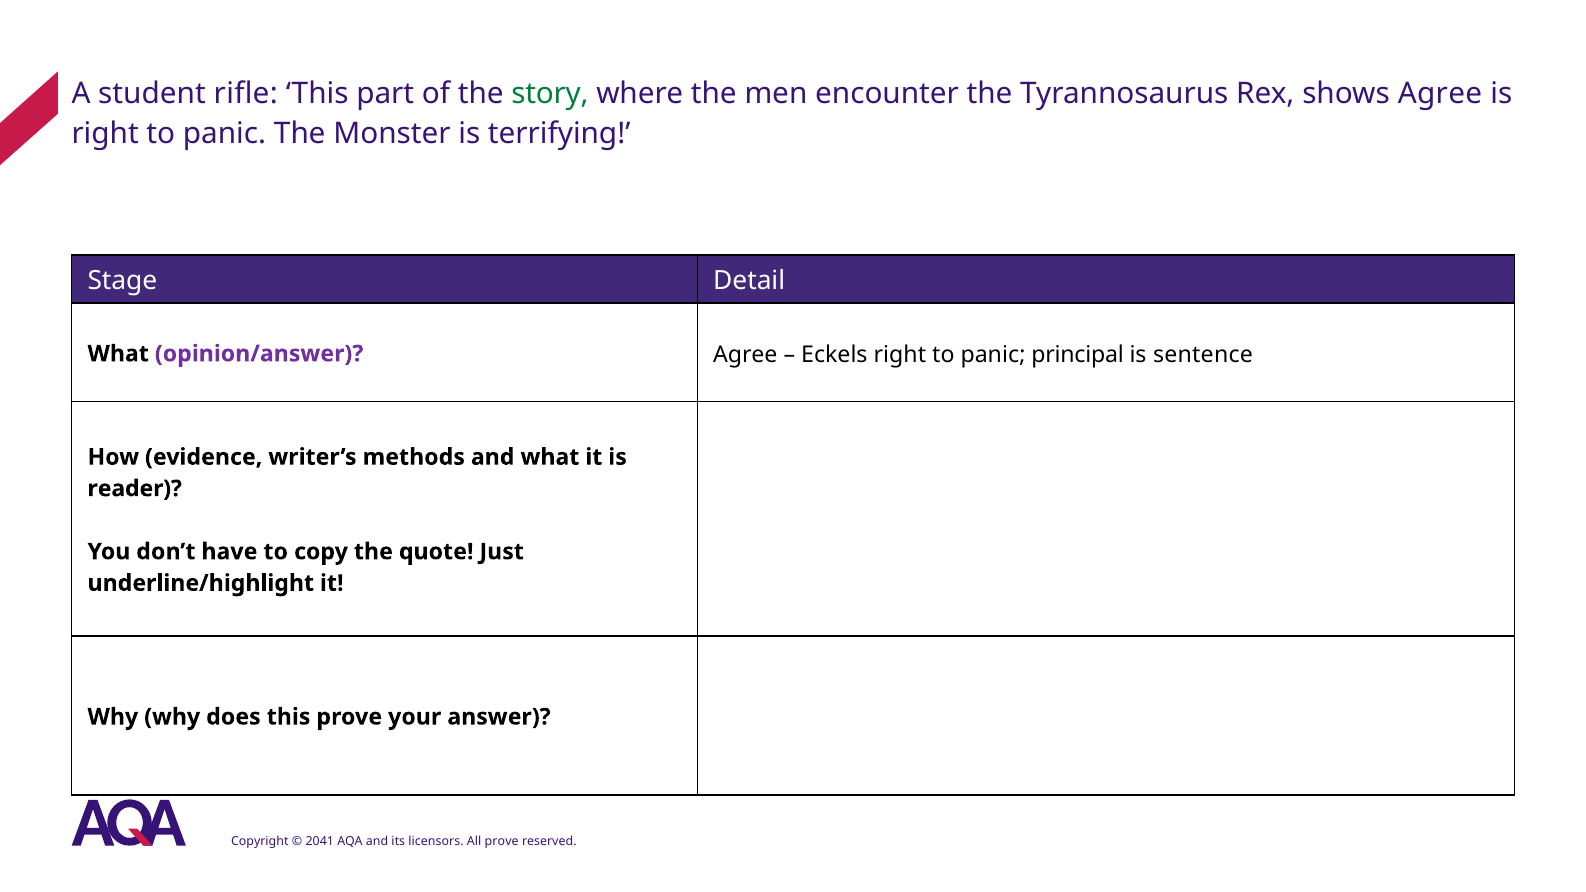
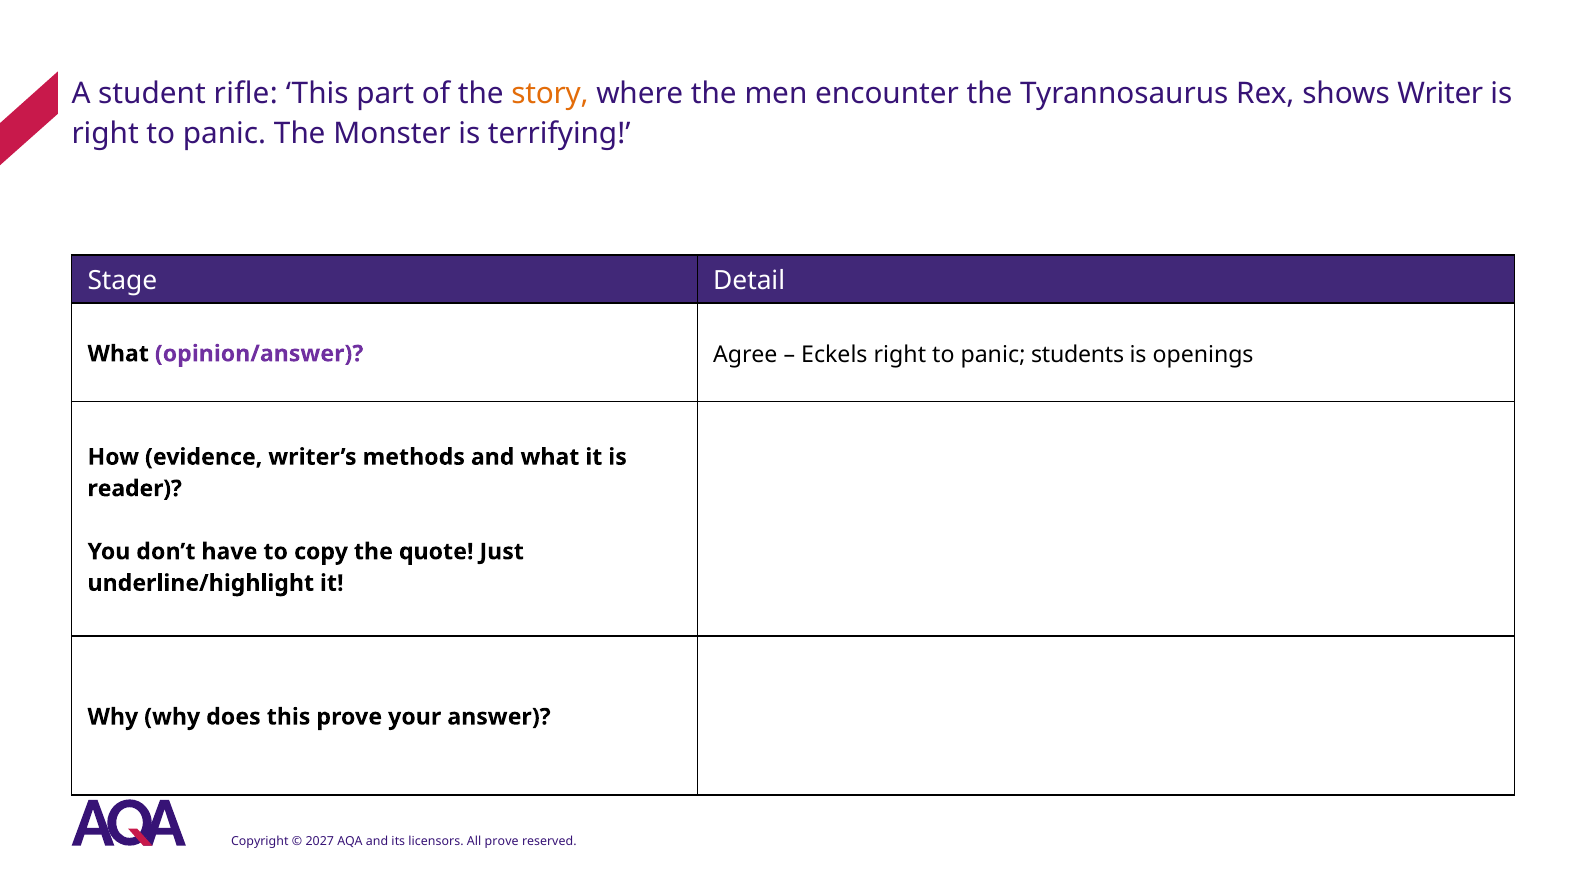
story colour: green -> orange (550, 93)
shows Agree: Agree -> Writer (1440, 93)
principal: principal -> students (1078, 355)
sentence: sentence -> openings (1203, 355)
2041: 2041 -> 2027 (320, 842)
